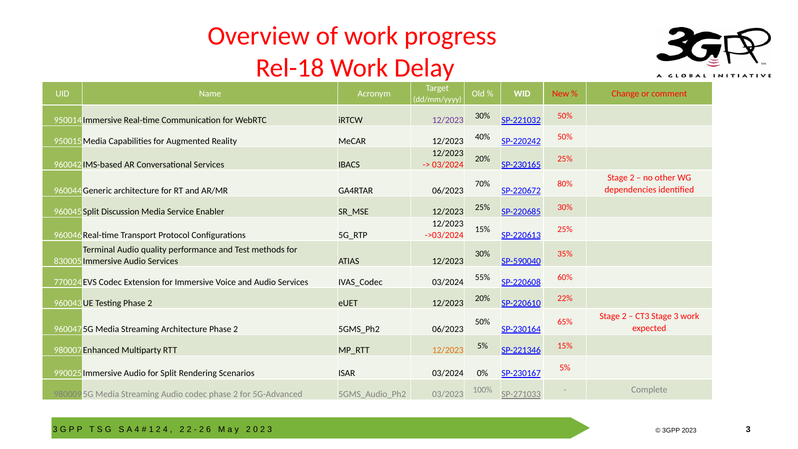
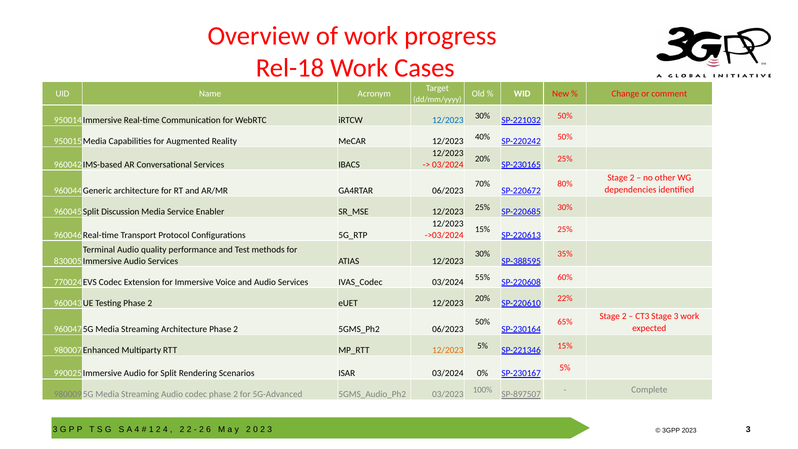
Delay: Delay -> Cases (424, 68)
12/2023 colour: purple -> blue (448, 120)
SP-590040: SP-590040 -> SP-388595 (521, 261)
SP-271033: SP-271033 -> SP-897507 (521, 394)
